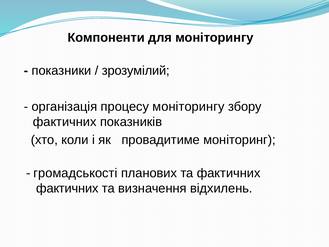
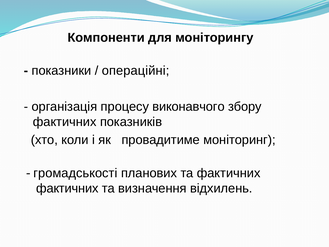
зрозумілий: зрозумілий -> операційні (136, 71)
процесу моніторингу: моніторингу -> виконавчого (189, 106)
